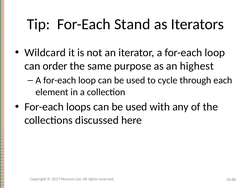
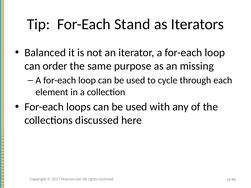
Wildcard: Wildcard -> Balanced (45, 53)
highest: highest -> missing (197, 66)
